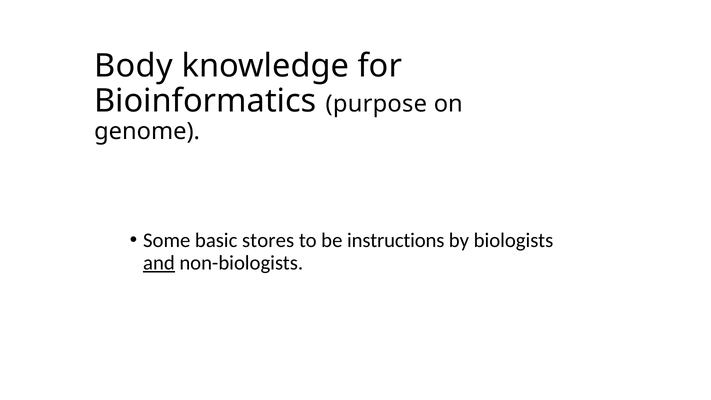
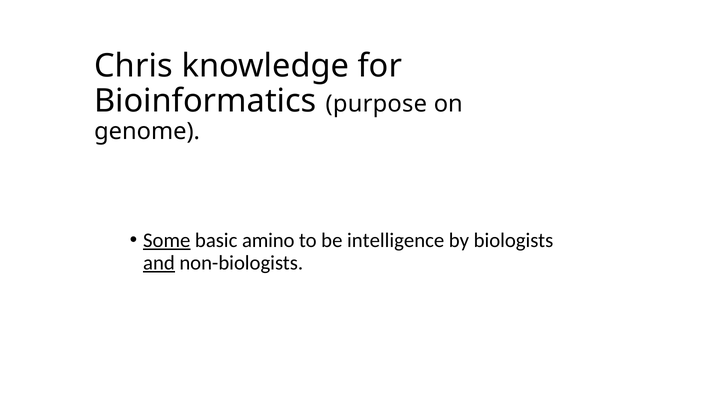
Body: Body -> Chris (134, 66)
Some underline: none -> present (167, 240)
stores: stores -> amino (268, 240)
instructions: instructions -> intelligence (396, 240)
